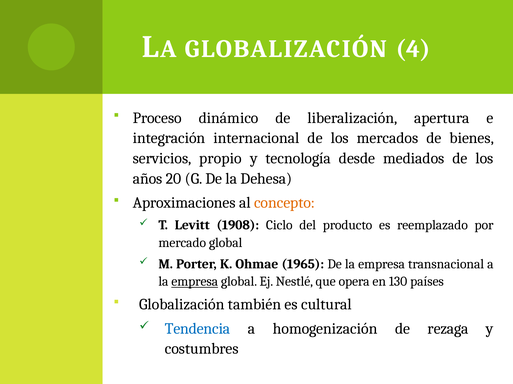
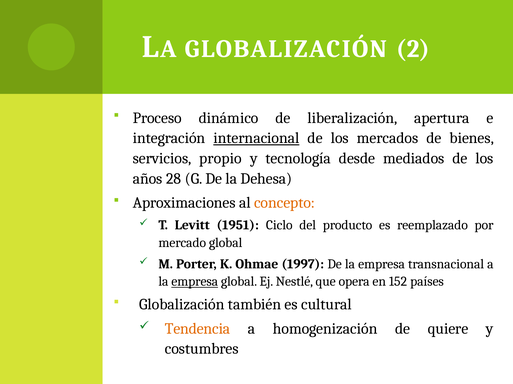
4: 4 -> 2 (413, 49)
internacional underline: none -> present (256, 138)
20: 20 -> 28 (174, 179)
1908: 1908 -> 1951 (238, 226)
1965: 1965 -> 1997 (303, 264)
130: 130 -> 152 (398, 282)
Tendencia colour: blue -> orange (198, 329)
rezaga: rezaga -> quiere (448, 329)
